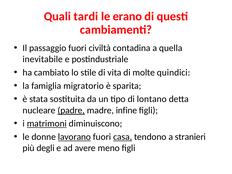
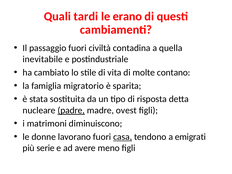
quindici: quindici -> contano (174, 73)
lontano: lontano -> risposta (152, 99)
infine: infine -> ovest (126, 110)
matrimoni underline: present -> none (47, 124)
lavorano underline: present -> none (74, 137)
stranieri: stranieri -> emigrati (190, 137)
degli: degli -> serie (46, 148)
